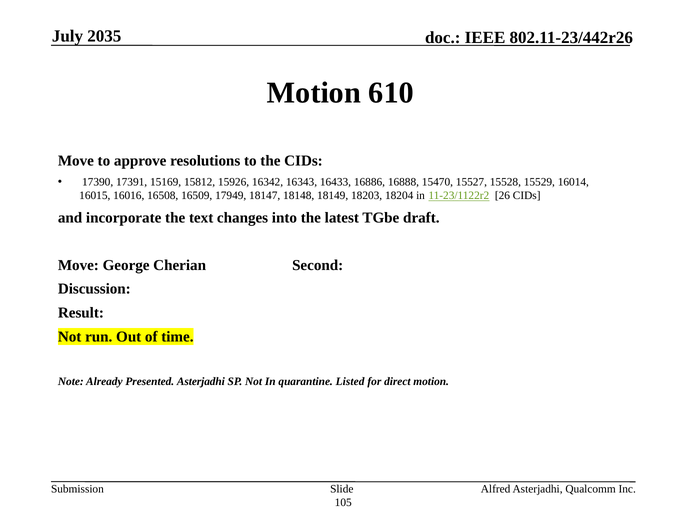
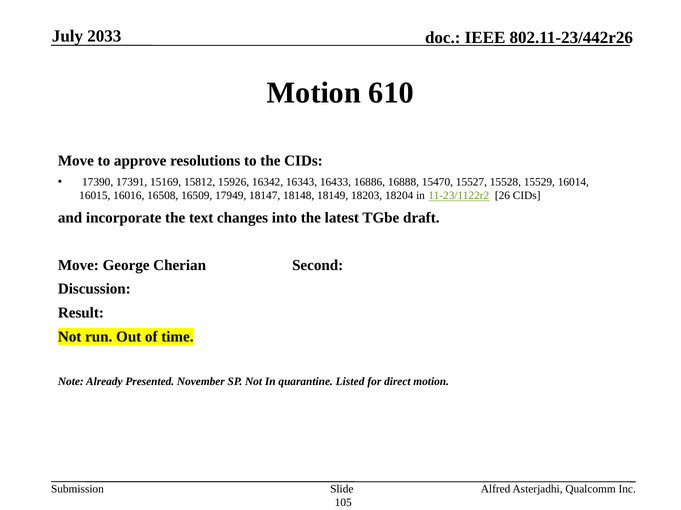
2035: 2035 -> 2033 (104, 36)
Presented Asterjadhi: Asterjadhi -> November (201, 382)
